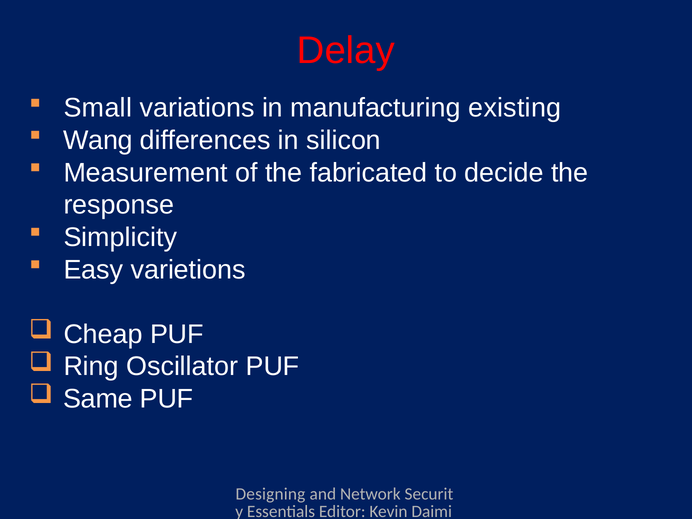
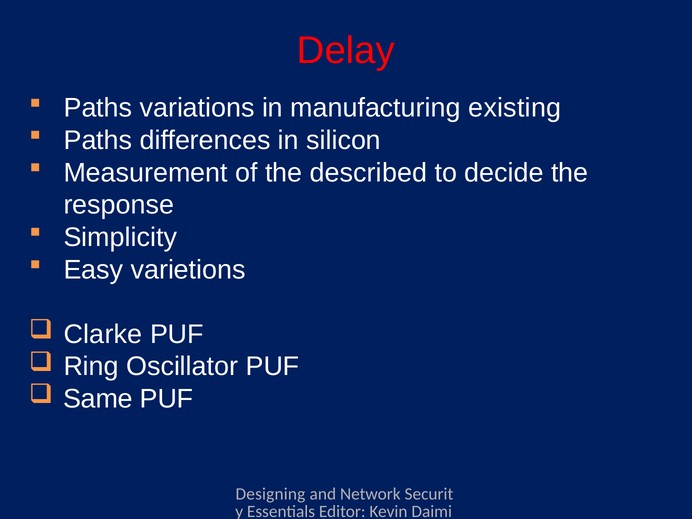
Small: Small -> Paths (98, 108)
Wang: Wang -> Paths (98, 140)
fabricated: fabricated -> described (368, 173)
Cheap: Cheap -> Clarke (103, 334)
